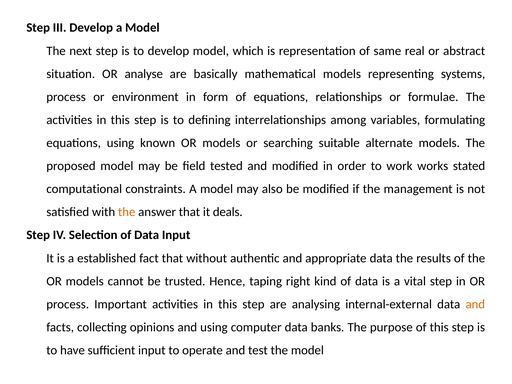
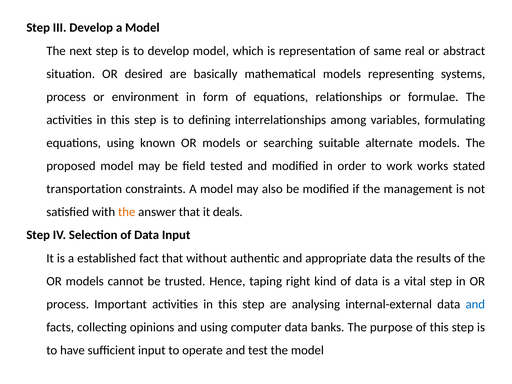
analyse: analyse -> desired (144, 74)
computational: computational -> transportation (84, 189)
and colour: orange -> blue (475, 304)
